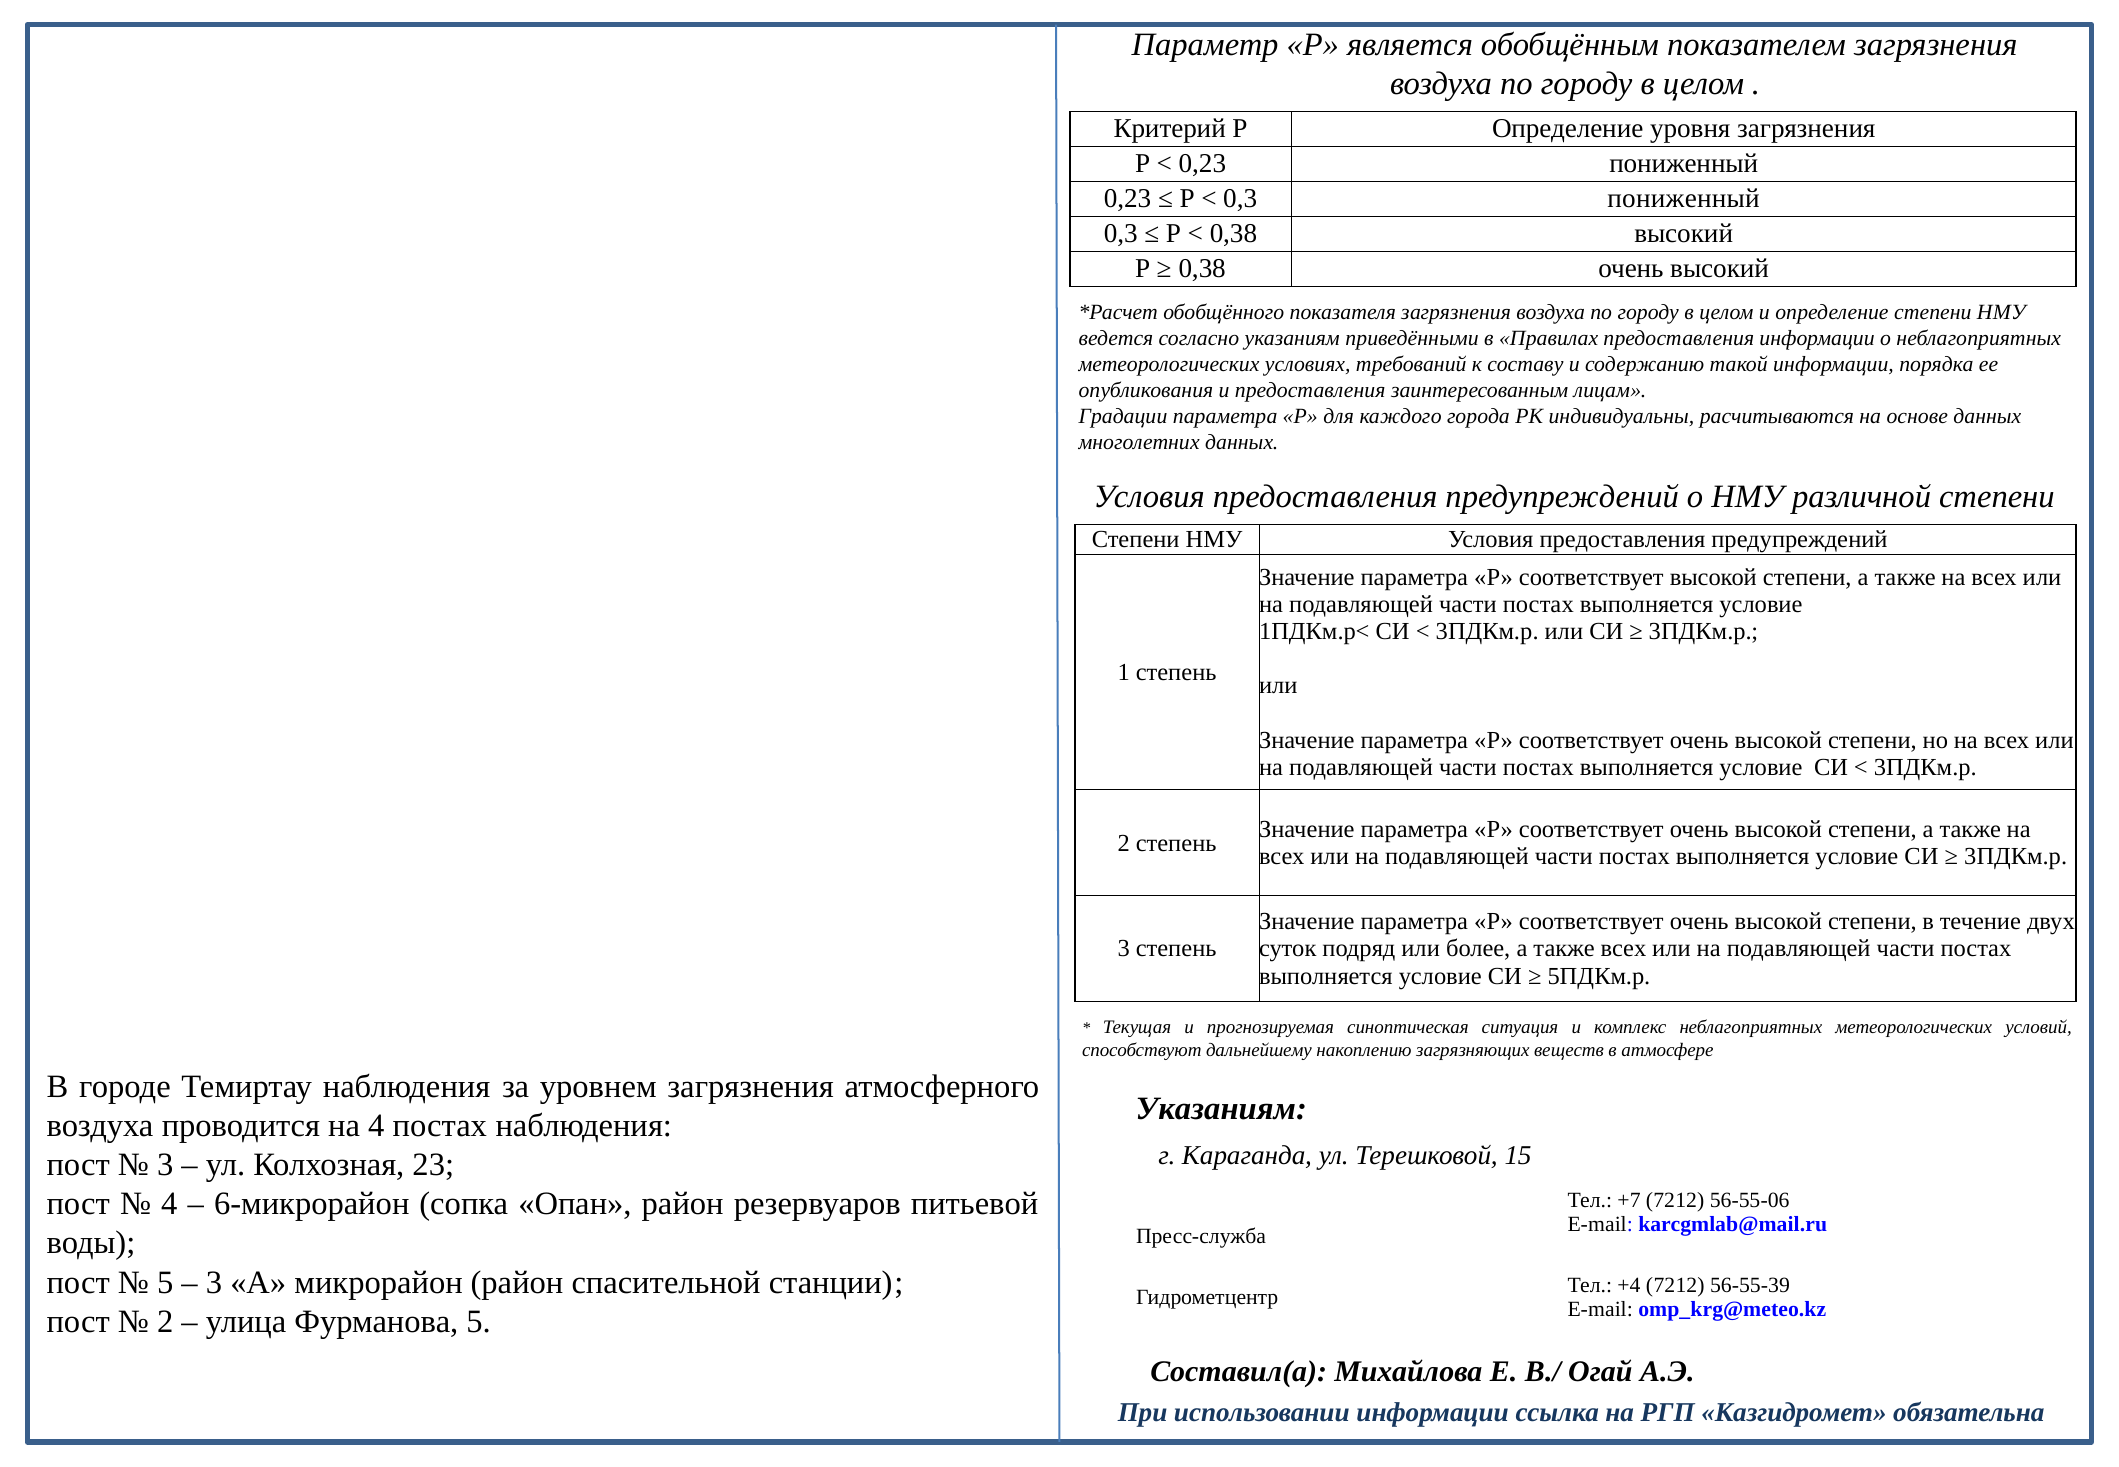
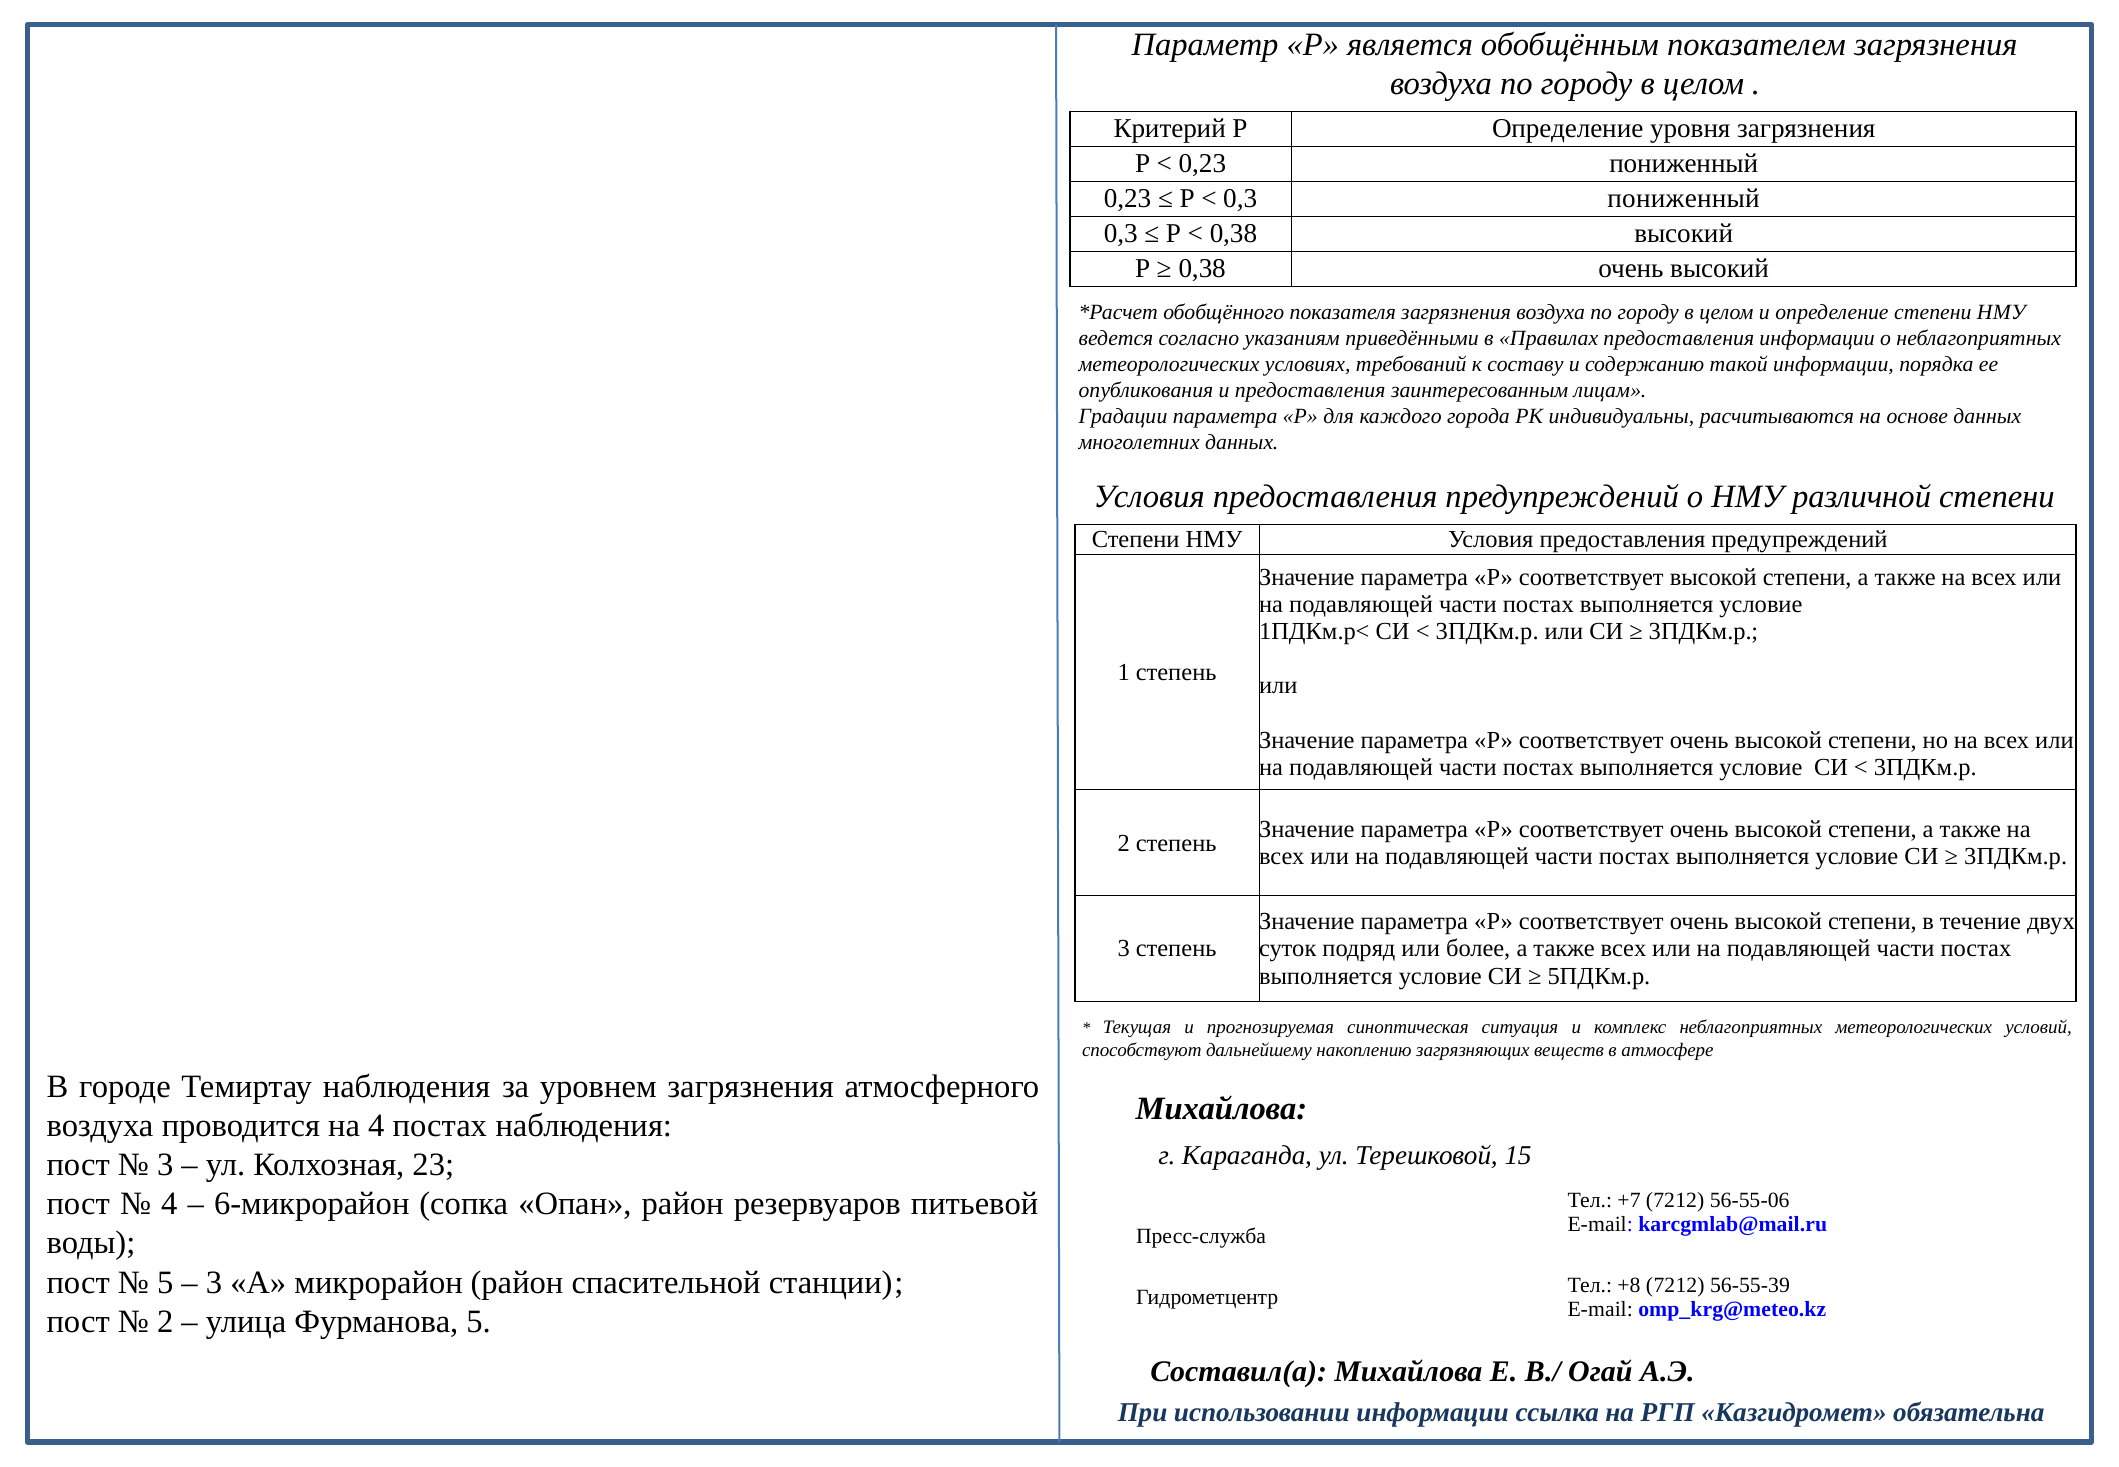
Указаниям: Указаниям -> Михайлова (1221, 1108)
+4: +4 -> +8 (1629, 1285)
